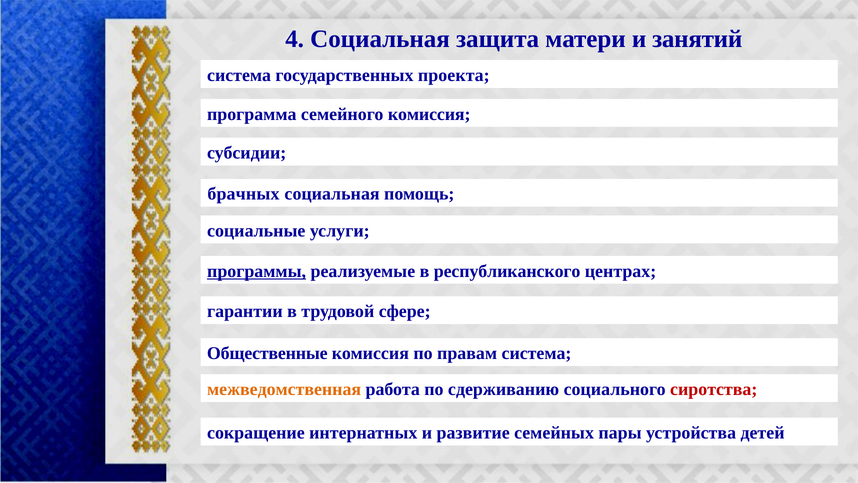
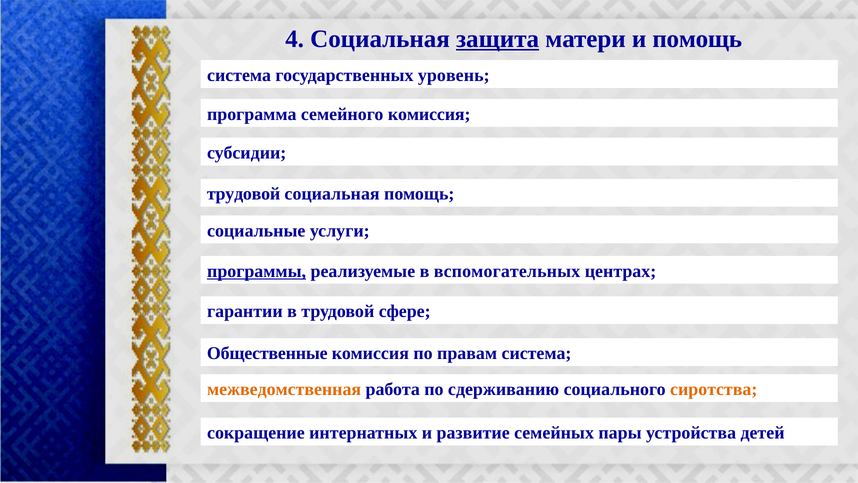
защита underline: none -> present (498, 39)
и занятий: занятий -> помощь (697, 39)
проекта: проекта -> уровень (454, 75)
брачных: брачных -> трудовой (244, 194)
республиканского: республиканского -> вспомогательных (507, 271)
сиротства colour: red -> orange (714, 389)
